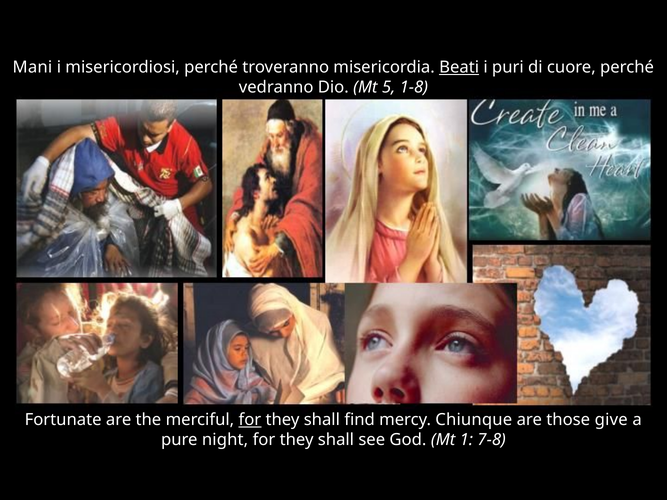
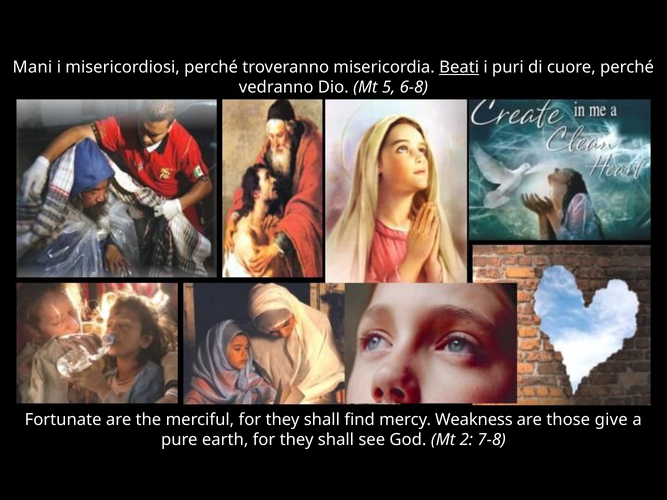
1-8: 1-8 -> 6-8 (414, 87)
for underline: present -> none (250, 420)
Chiunque: Chiunque -> Weakness (474, 420)
night: night -> earth (225, 440)
1: 1 -> 2 (466, 440)
